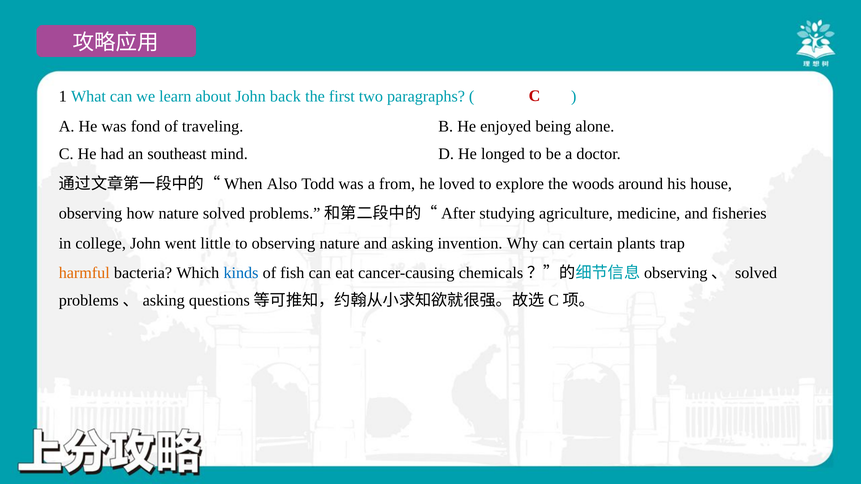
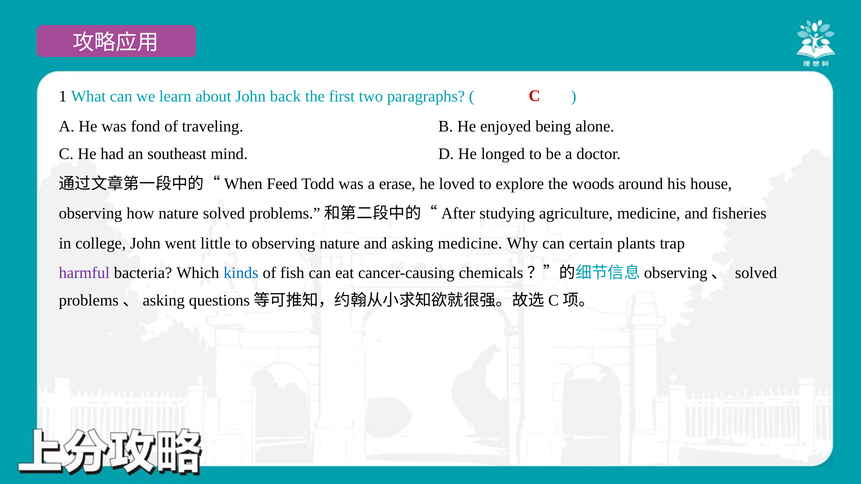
Also: Also -> Feed (282, 184)
from: from -> erase (397, 184)
asking invention: invention -> medicine (470, 243)
harmful colour: orange -> purple (84, 273)
